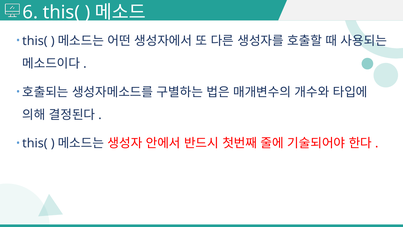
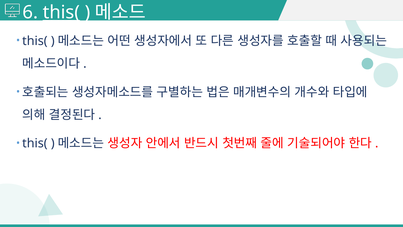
this( underline: none -> present (61, 13)
